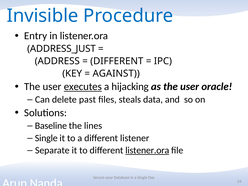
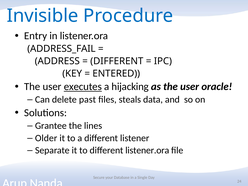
ADDRESS_JUST: ADDRESS_JUST -> ADDRESS_FAIL (61, 49)
AGAINST: AGAINST -> ENTERED (116, 74)
Baseline: Baseline -> Grantee (51, 126)
Single: Single -> Older (46, 138)
listener.ora underline: present -> none (147, 150)
